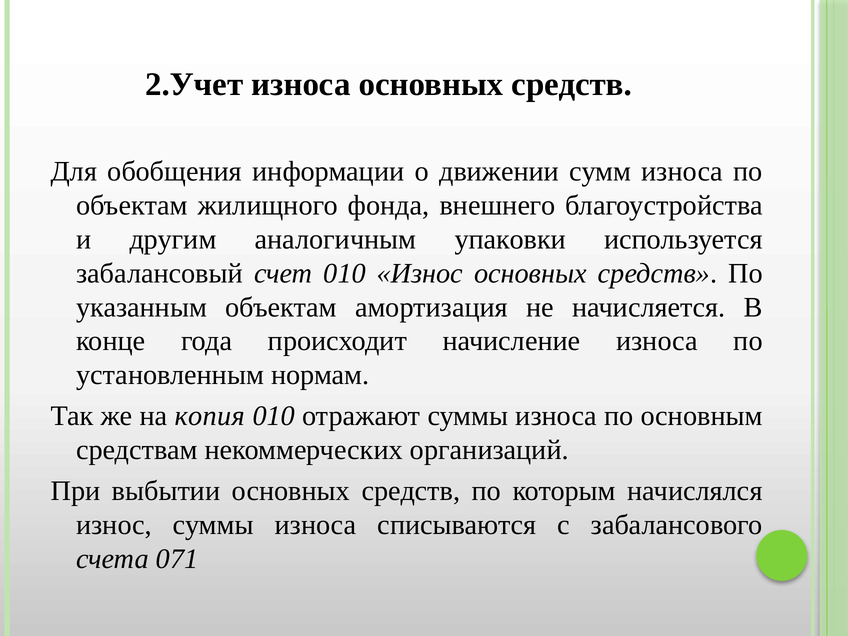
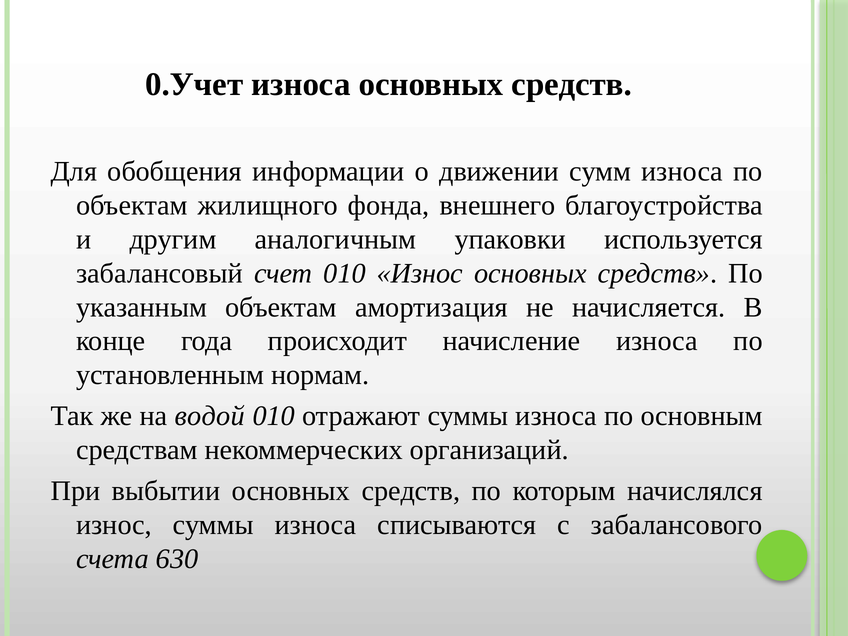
2.Учет: 2.Учет -> 0.Учет (194, 84)
копия: копия -> водой (210, 416)
071: 071 -> 630 (177, 559)
